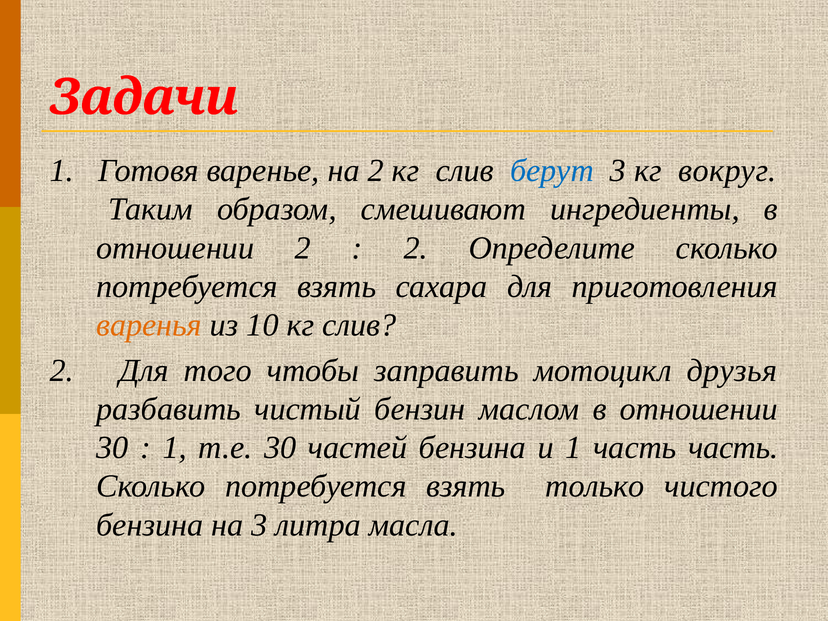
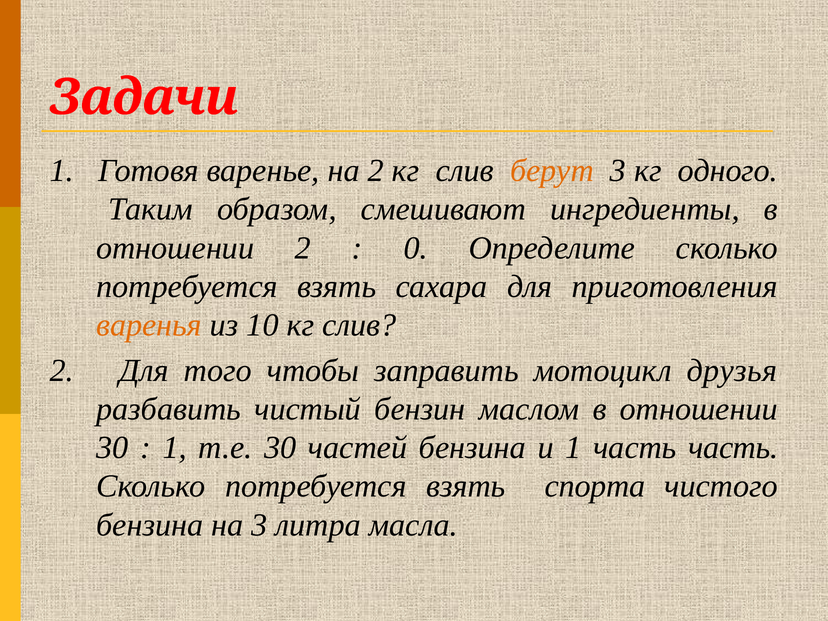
берут colour: blue -> orange (552, 171)
вокруг: вокруг -> одного (728, 171)
2: 2 -> 0 (416, 248)
только: только -> спорта (595, 486)
